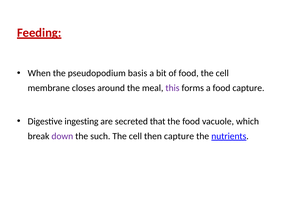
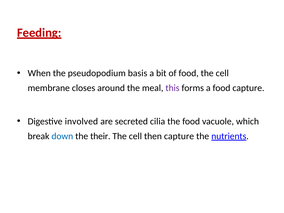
ingesting: ingesting -> involved (81, 121)
that: that -> cilia (158, 121)
down colour: purple -> blue (62, 136)
such: such -> their (100, 136)
